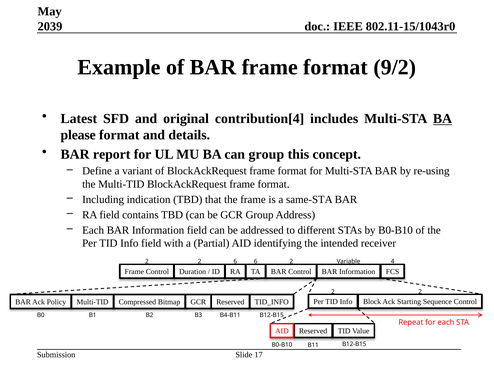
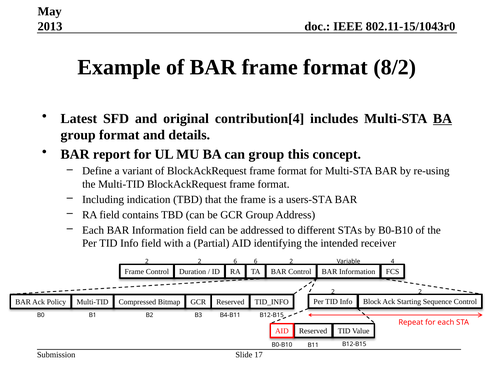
2039: 2039 -> 2013 (50, 26)
9/2: 9/2 -> 8/2 (395, 67)
please: please -> group (78, 135)
same-STA: same-STA -> users-STA (309, 200)
